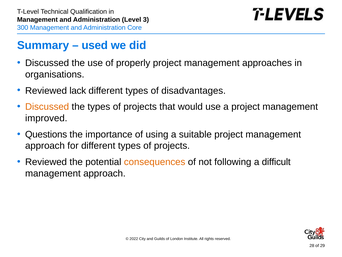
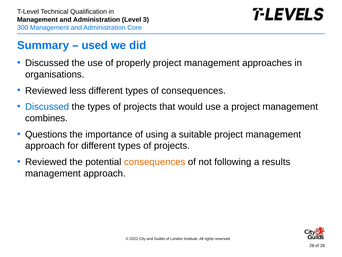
lack: lack -> less (78, 90)
of disadvantages: disadvantages -> consequences (194, 90)
Discussed colour: orange -> blue (47, 107)
improved: improved -> combines (46, 118)
difficult: difficult -> results (276, 162)
